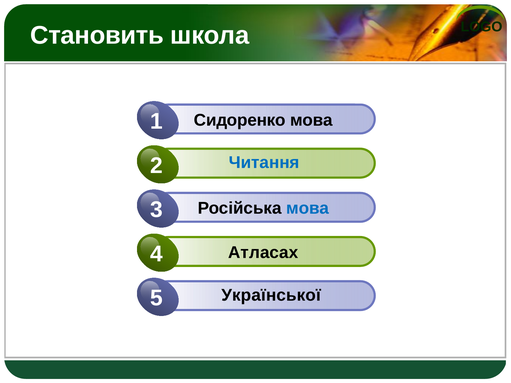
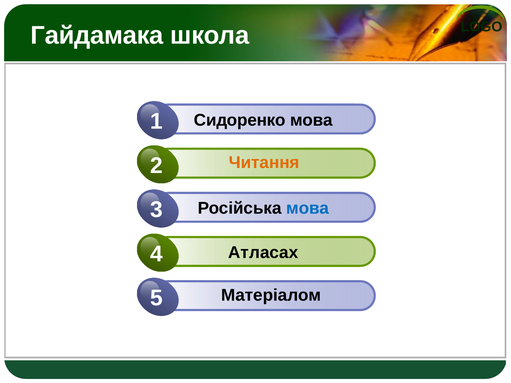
Становить: Становить -> Гайдамака (97, 35)
Читання colour: blue -> orange (264, 163)
Української: Української -> Матеріалом (271, 295)
